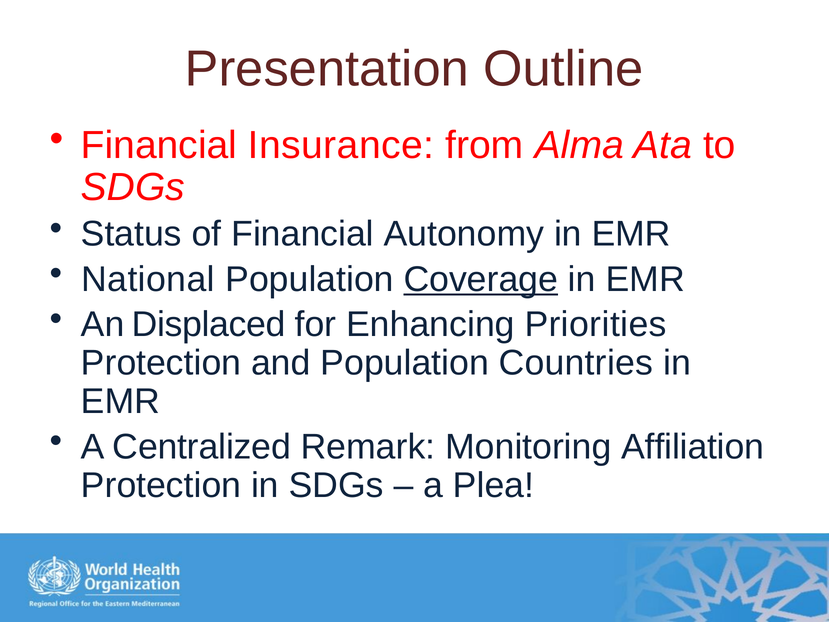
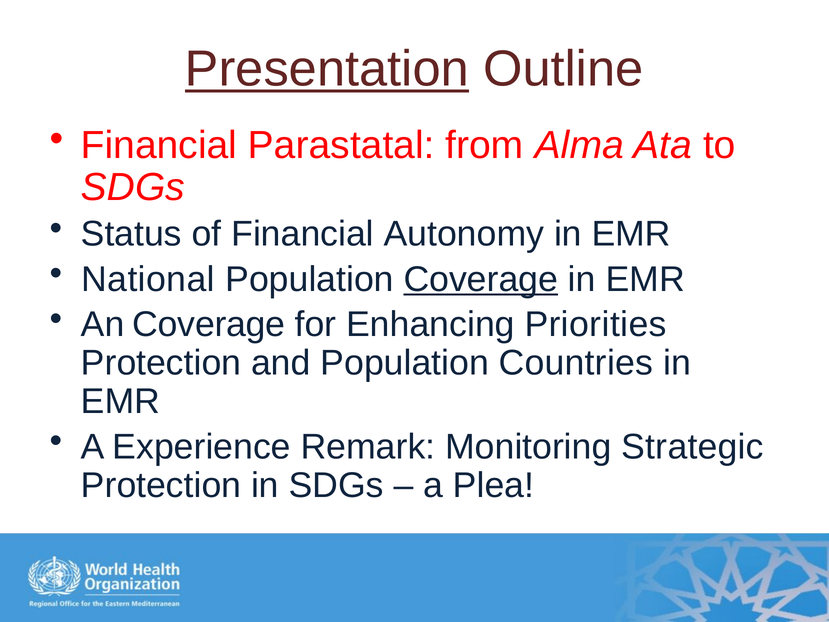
Presentation underline: none -> present (327, 69)
Insurance: Insurance -> Parastatal (341, 145)
An Displaced: Displaced -> Coverage (209, 324)
Centralized: Centralized -> Experience (202, 447)
Affiliation: Affiliation -> Strategic (693, 447)
